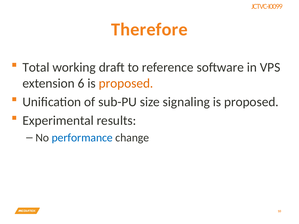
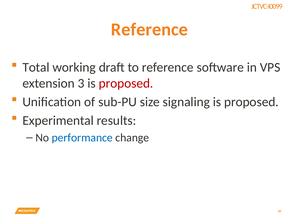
Therefore: Therefore -> Reference (149, 29)
6: 6 -> 3 (81, 83)
proposed colour: orange -> red (126, 83)
